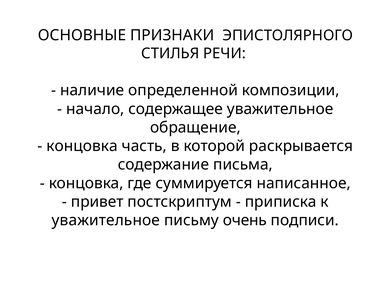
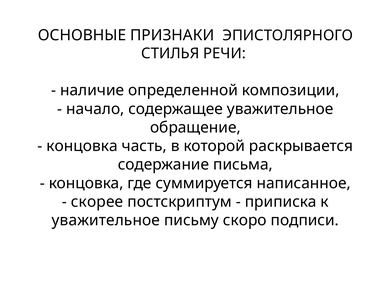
привет: привет -> скорее (97, 202)
очень: очень -> скоро (245, 220)
